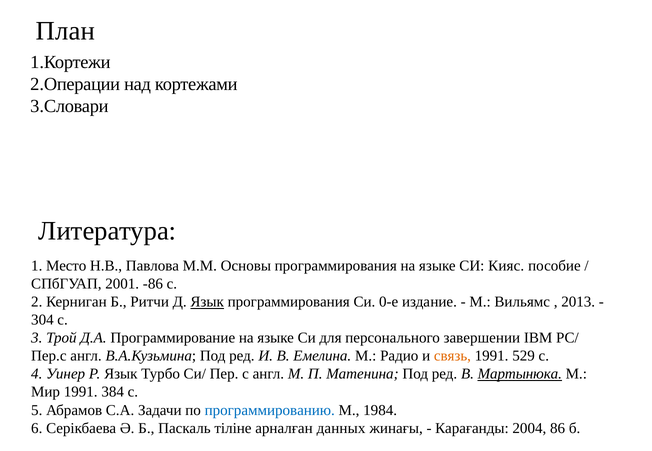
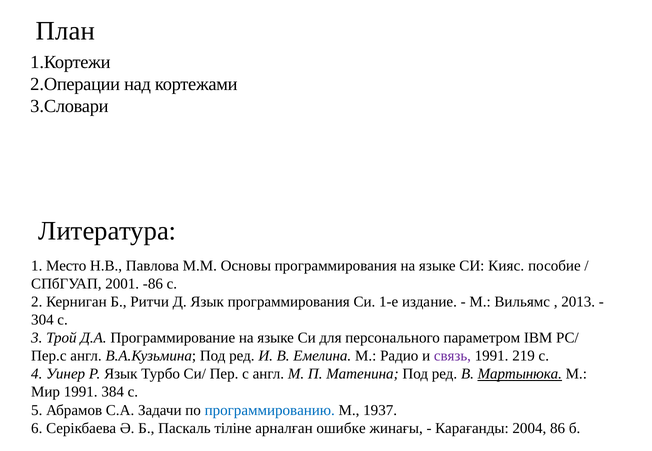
Язык underline: present -> none (207, 302)
0-е: 0-е -> 1-е (389, 302)
завершении: завершении -> параметром (482, 338)
связь colour: orange -> purple (452, 356)
529: 529 -> 219 (524, 356)
1984: 1984 -> 1937 (380, 410)
данных: данных -> ошибке (341, 428)
